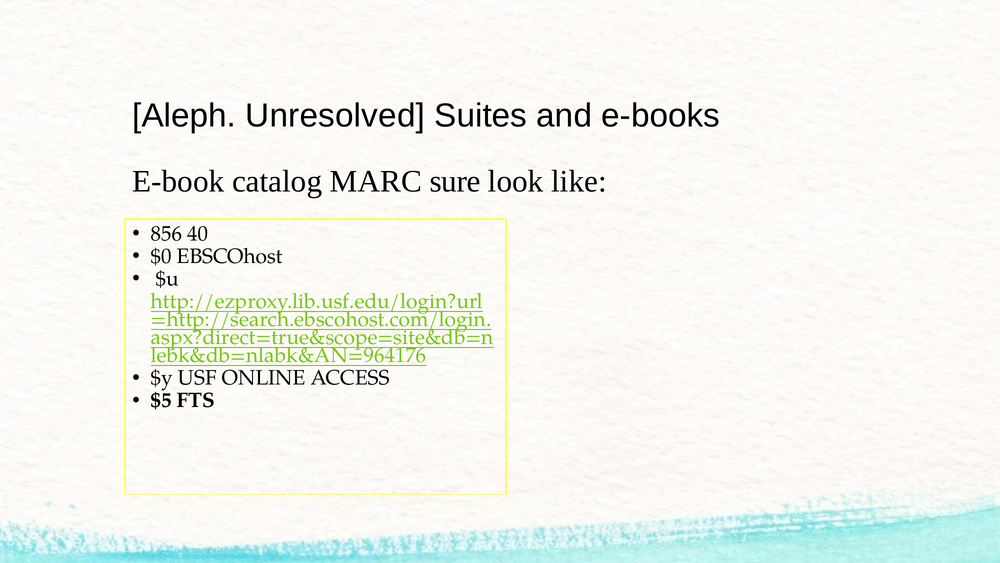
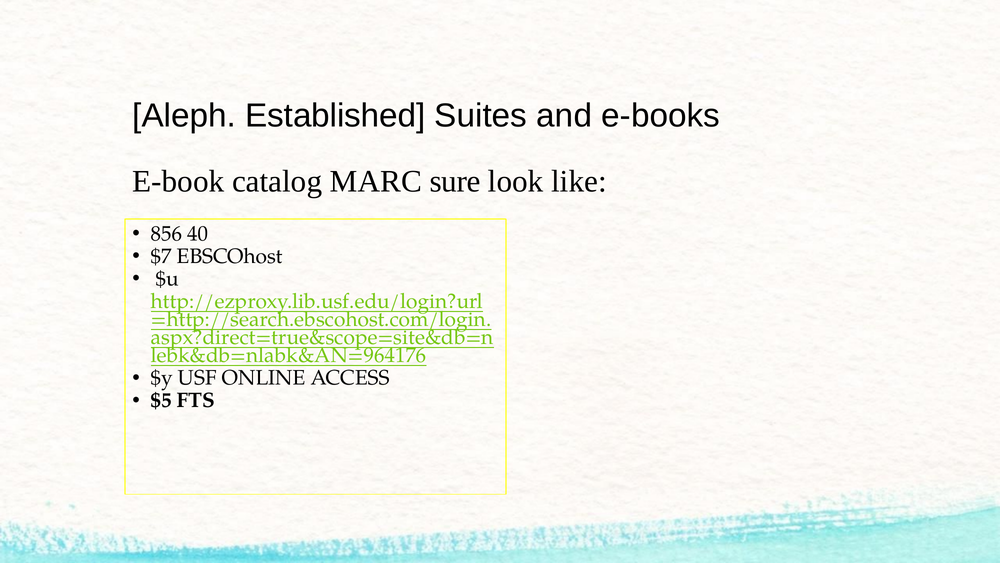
Unresolved: Unresolved -> Established (335, 116)
$0: $0 -> $7 (161, 256)
